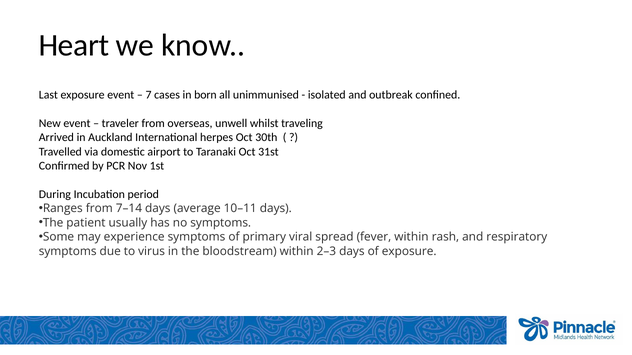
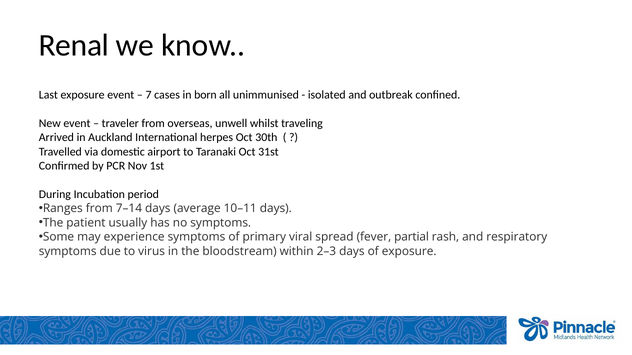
Heart: Heart -> Renal (74, 45)
fever within: within -> partial (412, 237)
